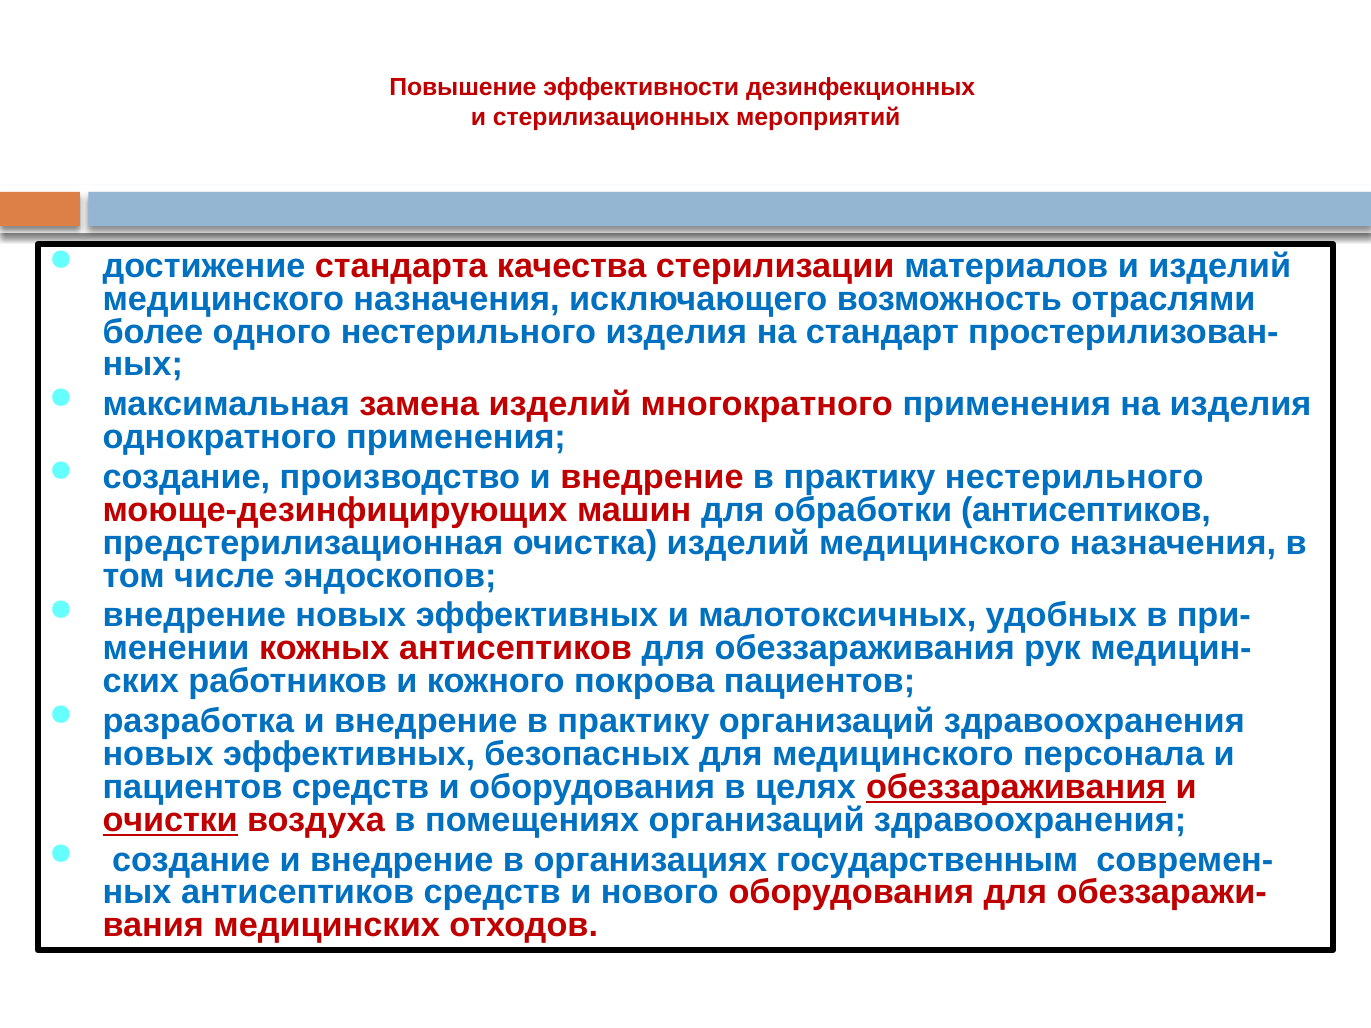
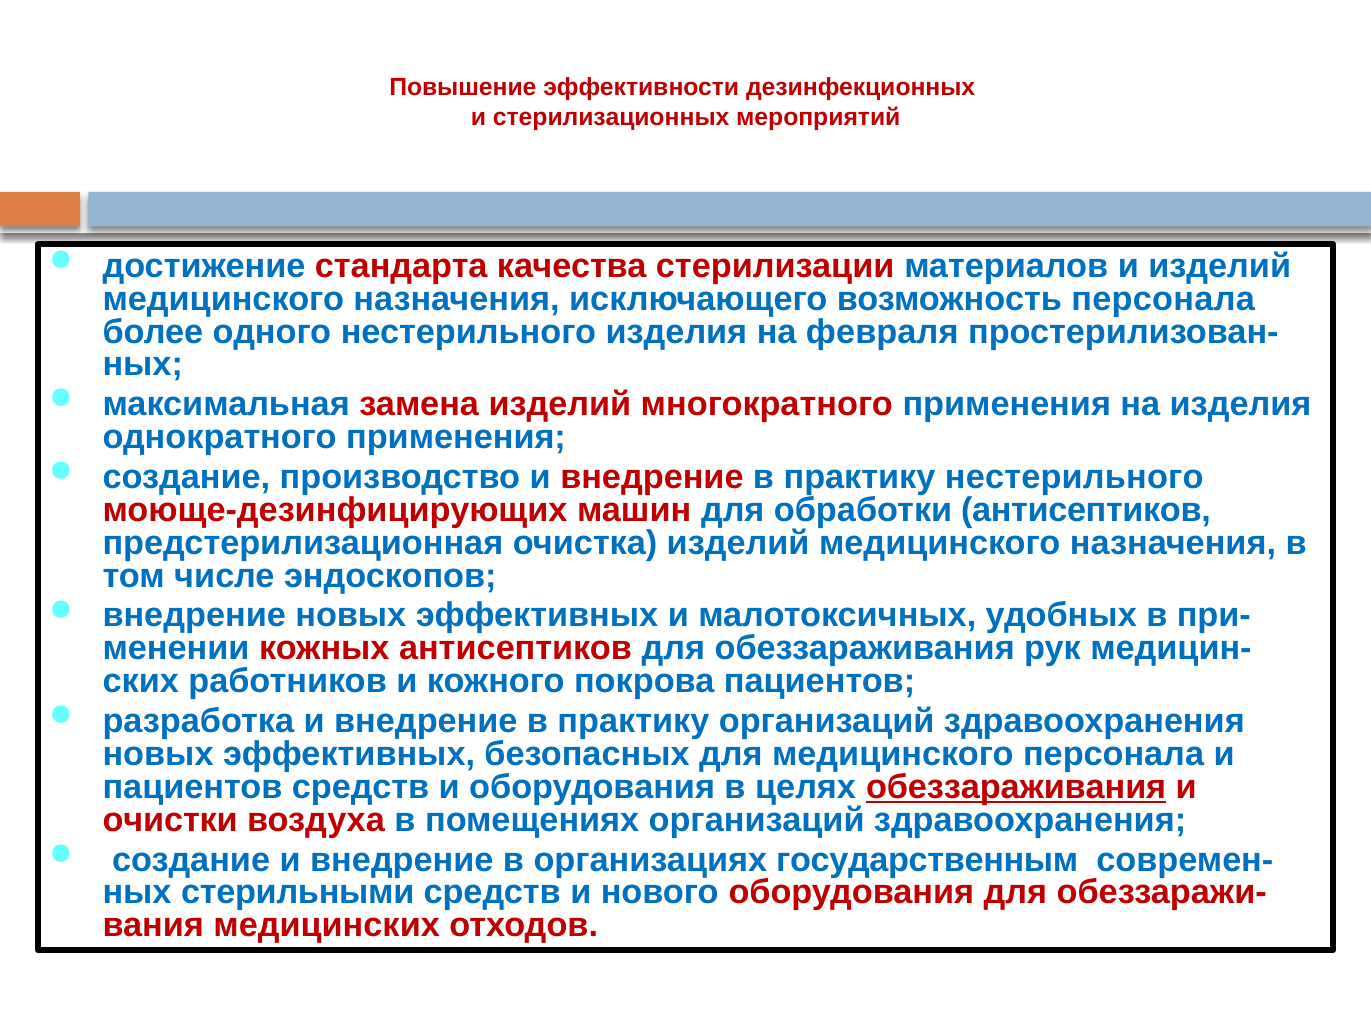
возможность отраслями: отраслями -> персонала (1163, 299)
стандарт: стандарт -> февраля (882, 332)
очистки underline: present -> none (170, 820)
антисептиков: антисептиков -> стерильными (298, 893)
